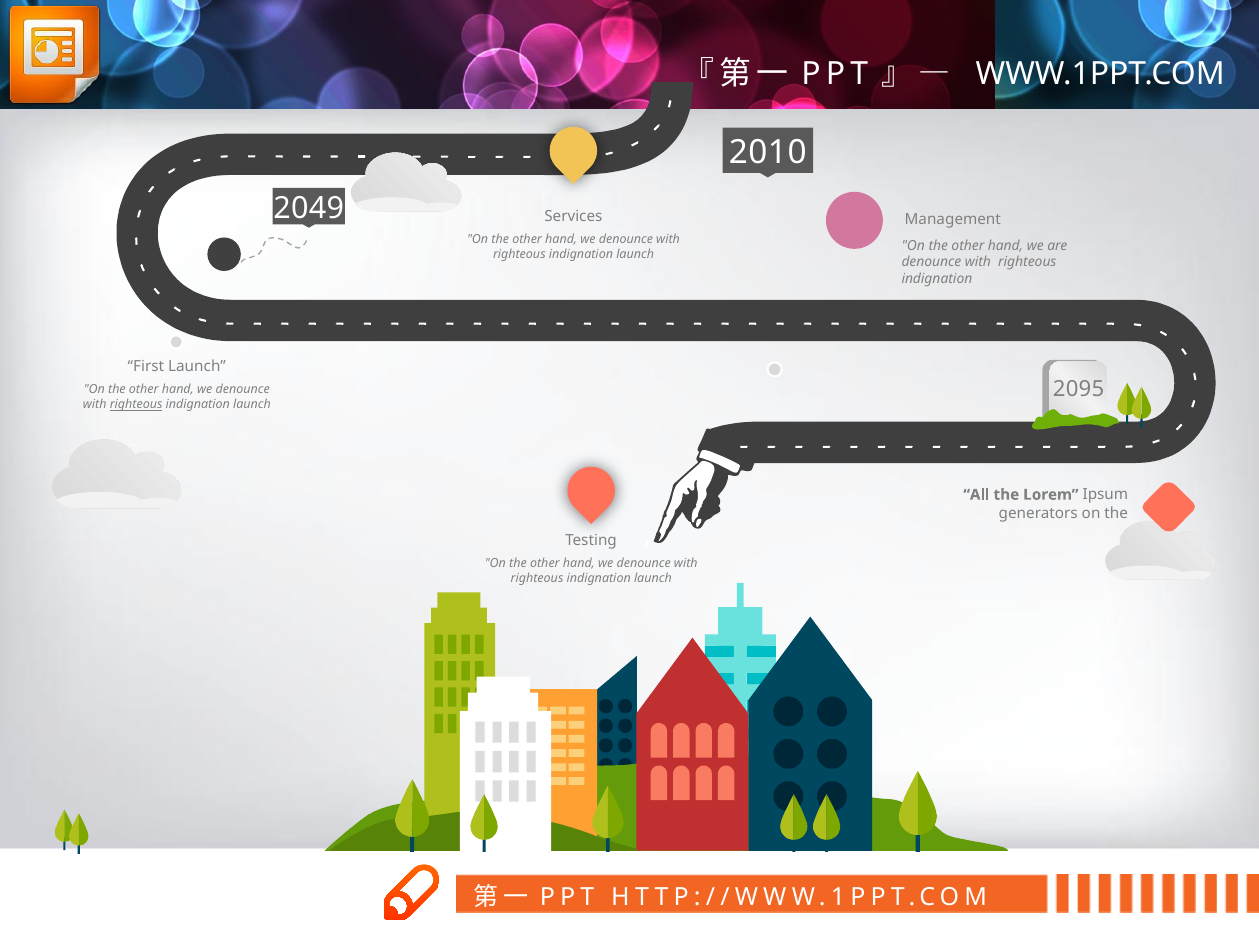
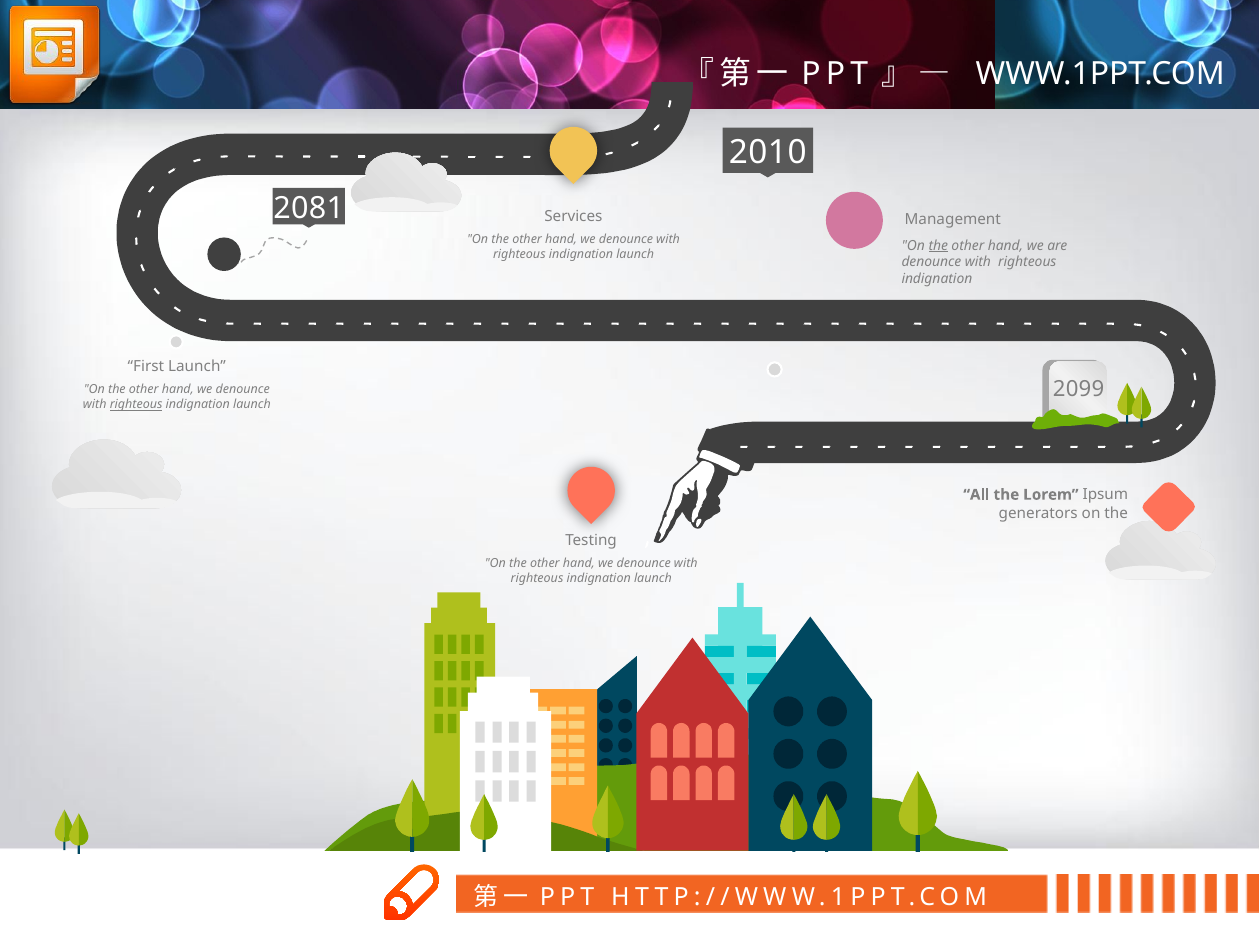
2049: 2049 -> 2081 (309, 208)
the underline: none -> present (938, 245)
2095: 2095 -> 2099 (1079, 389)
